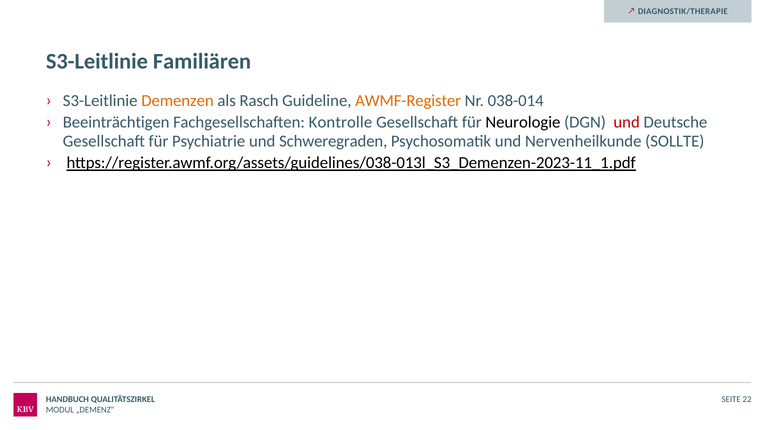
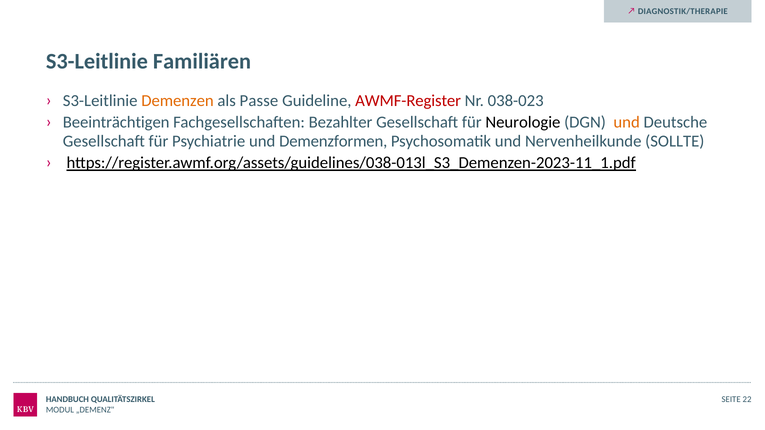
Rasch: Rasch -> Passe (259, 101)
AWMF-Register colour: orange -> red (408, 101)
038-014: 038-014 -> 038-023 (516, 101)
Kontrolle: Kontrolle -> Bezahlter (341, 122)
und colour: red -> orange (627, 122)
Schweregraden: Schweregraden -> Demenzformen (333, 141)
